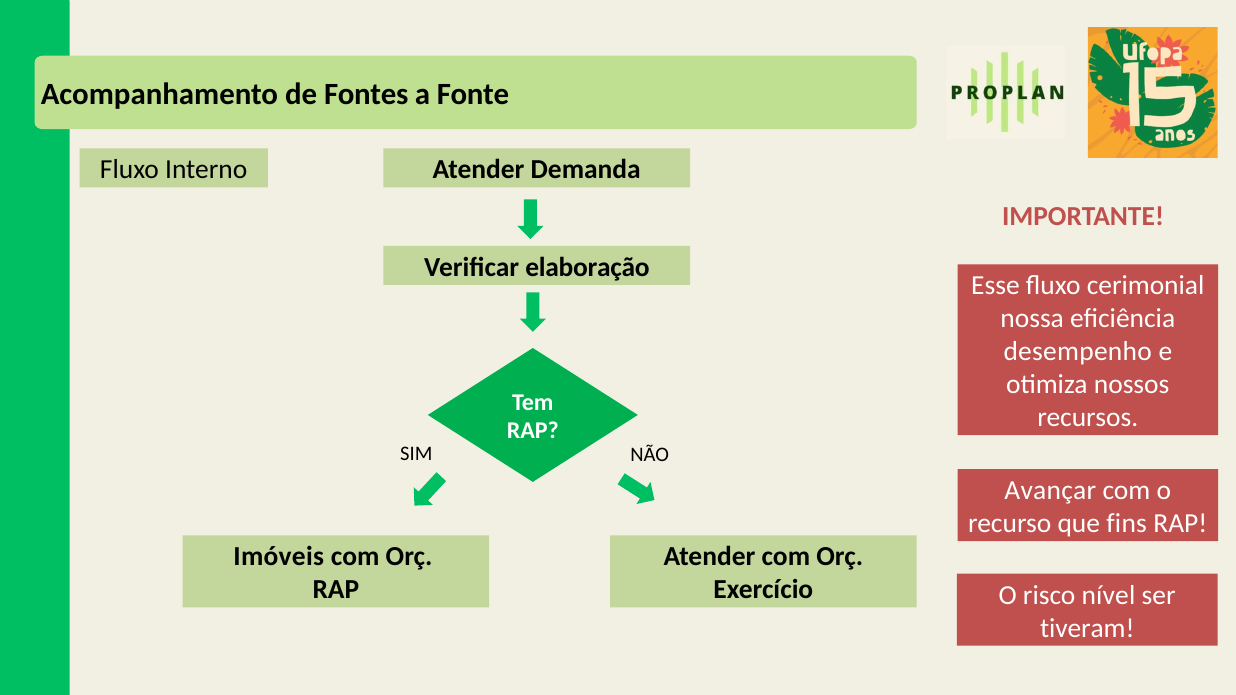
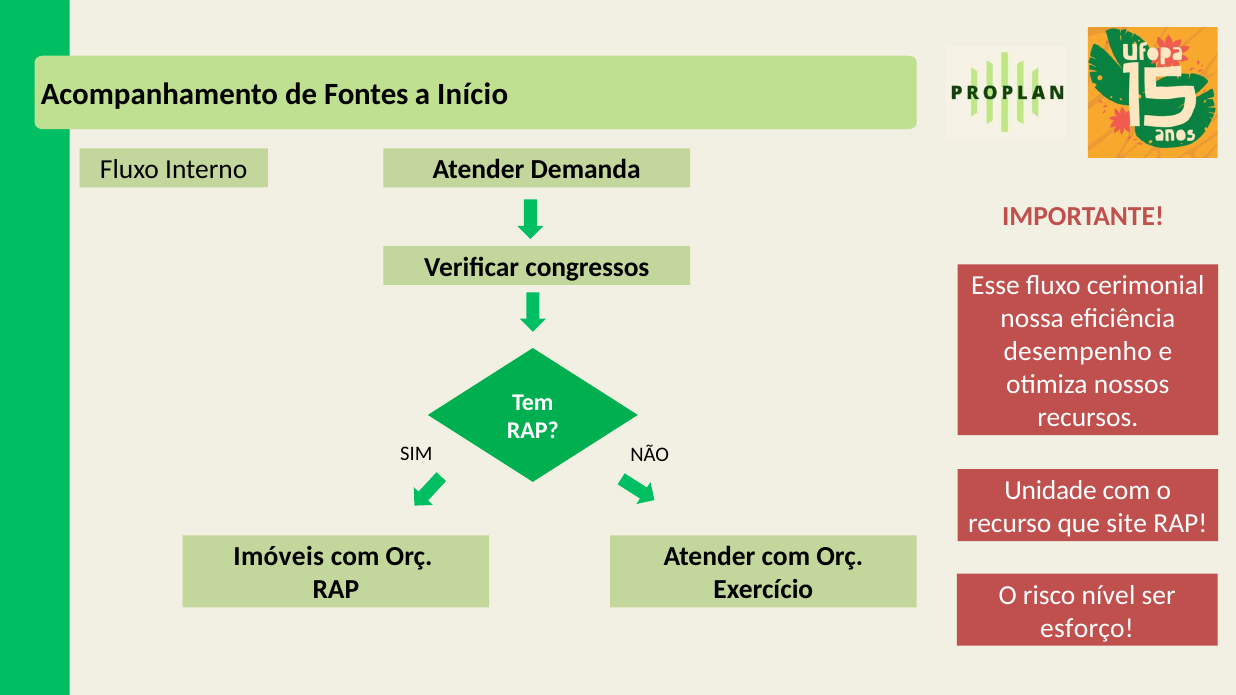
Fonte: Fonte -> Início (473, 95)
elaboração: elaboração -> congressos (587, 267)
Avançar: Avançar -> Unidade (1051, 491)
fins: fins -> site (1127, 524)
tiveram: tiveram -> esforço (1087, 628)
